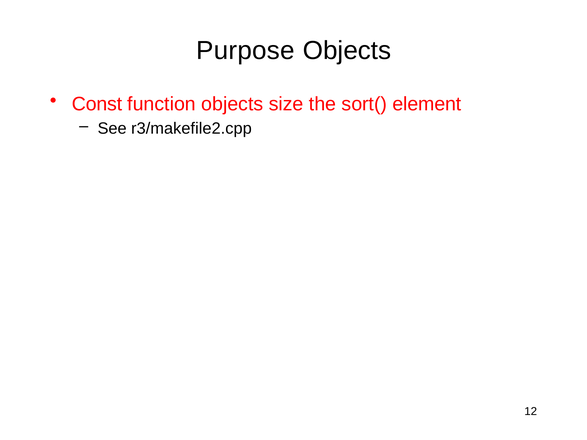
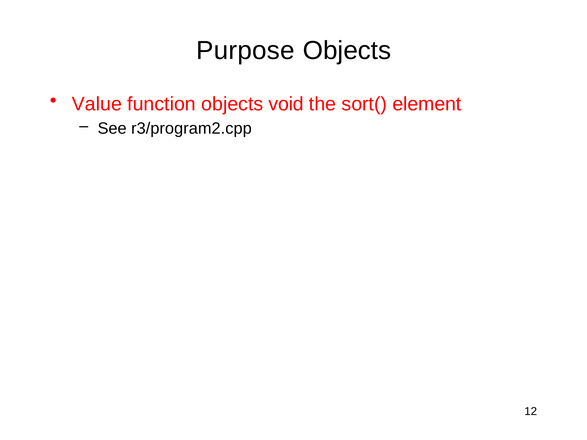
Const: Const -> Value (97, 104)
size: size -> void (286, 104)
r3/makefile2.cpp: r3/makefile2.cpp -> r3/program2.cpp (191, 129)
